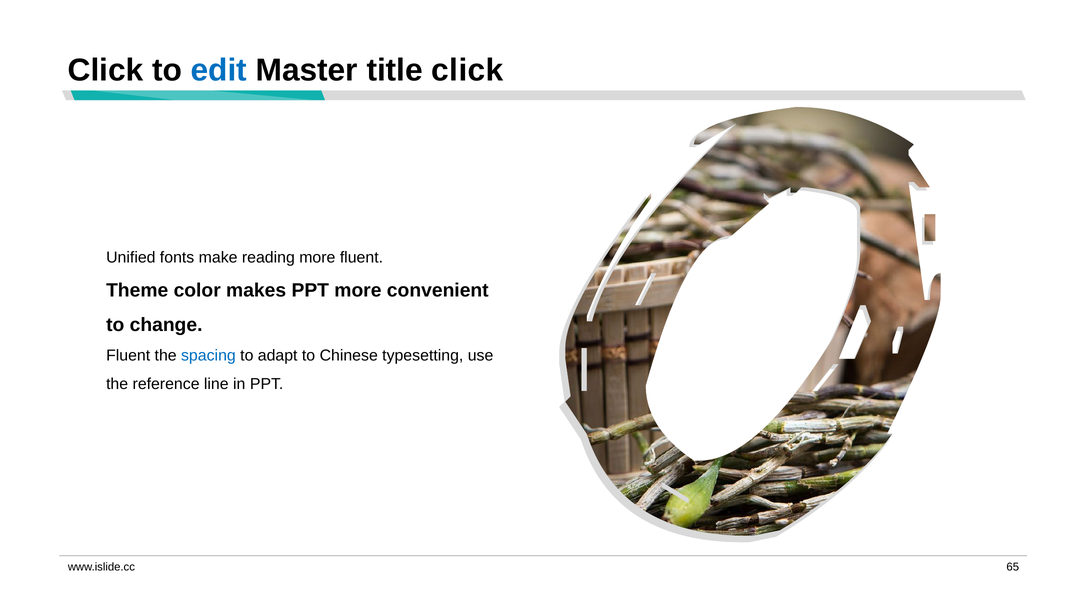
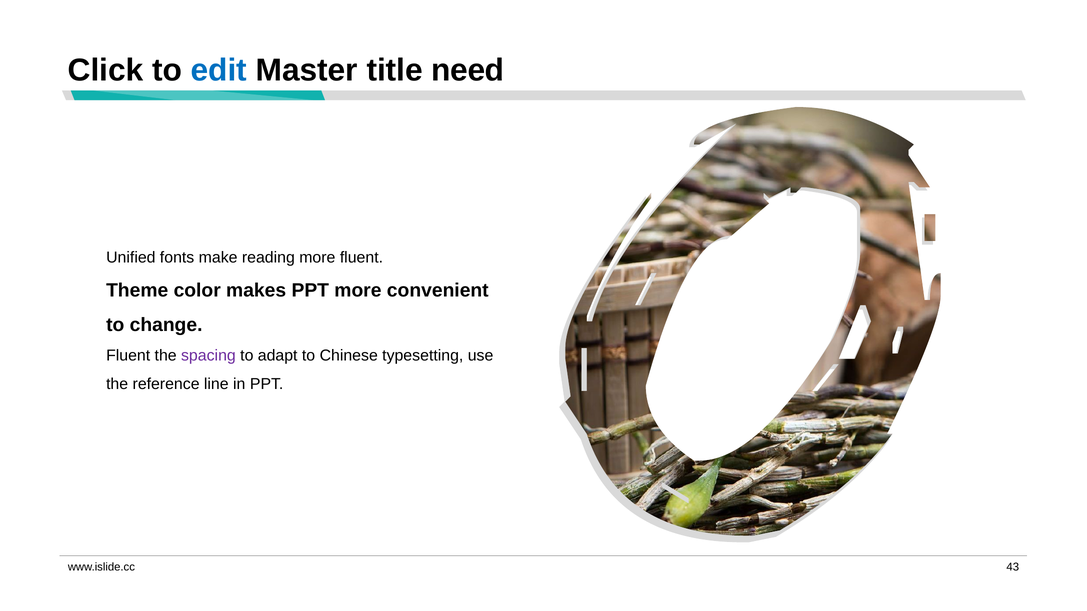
title click: click -> need (468, 70)
spacing colour: blue -> purple (208, 356)
65: 65 -> 43 (1013, 567)
